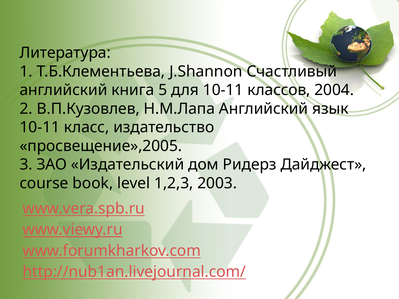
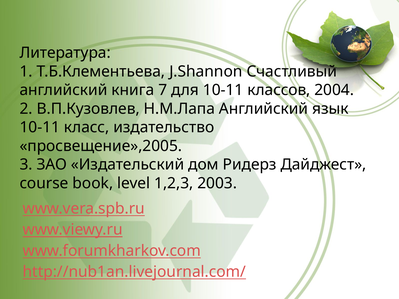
5: 5 -> 7 (163, 90)
